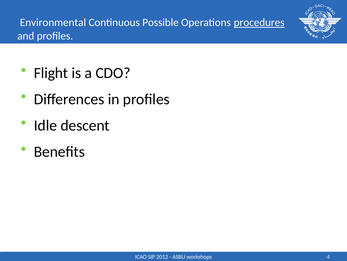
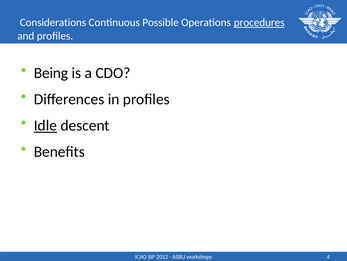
Environmental: Environmental -> Considerations (53, 22)
Flight: Flight -> Being (51, 73)
Idle underline: none -> present (45, 125)
